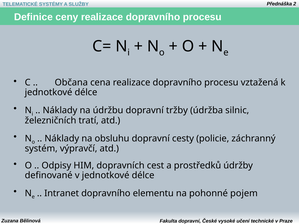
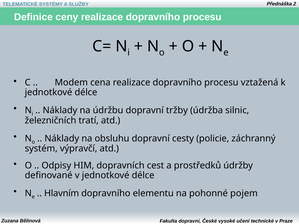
Občana: Občana -> Modem (71, 83)
Intranet: Intranet -> Hlavním (62, 194)
